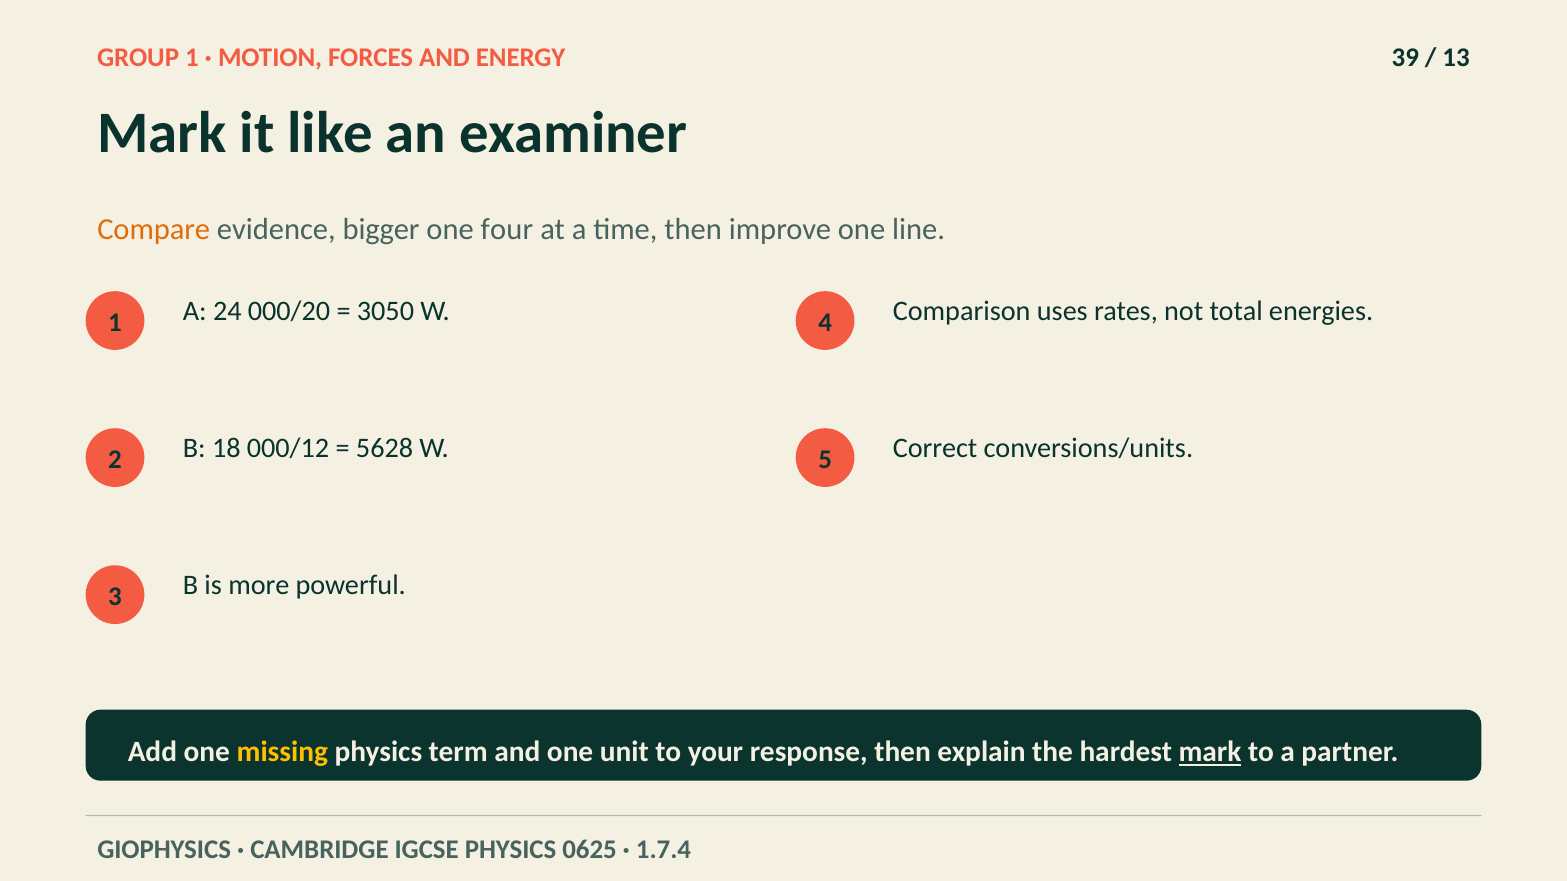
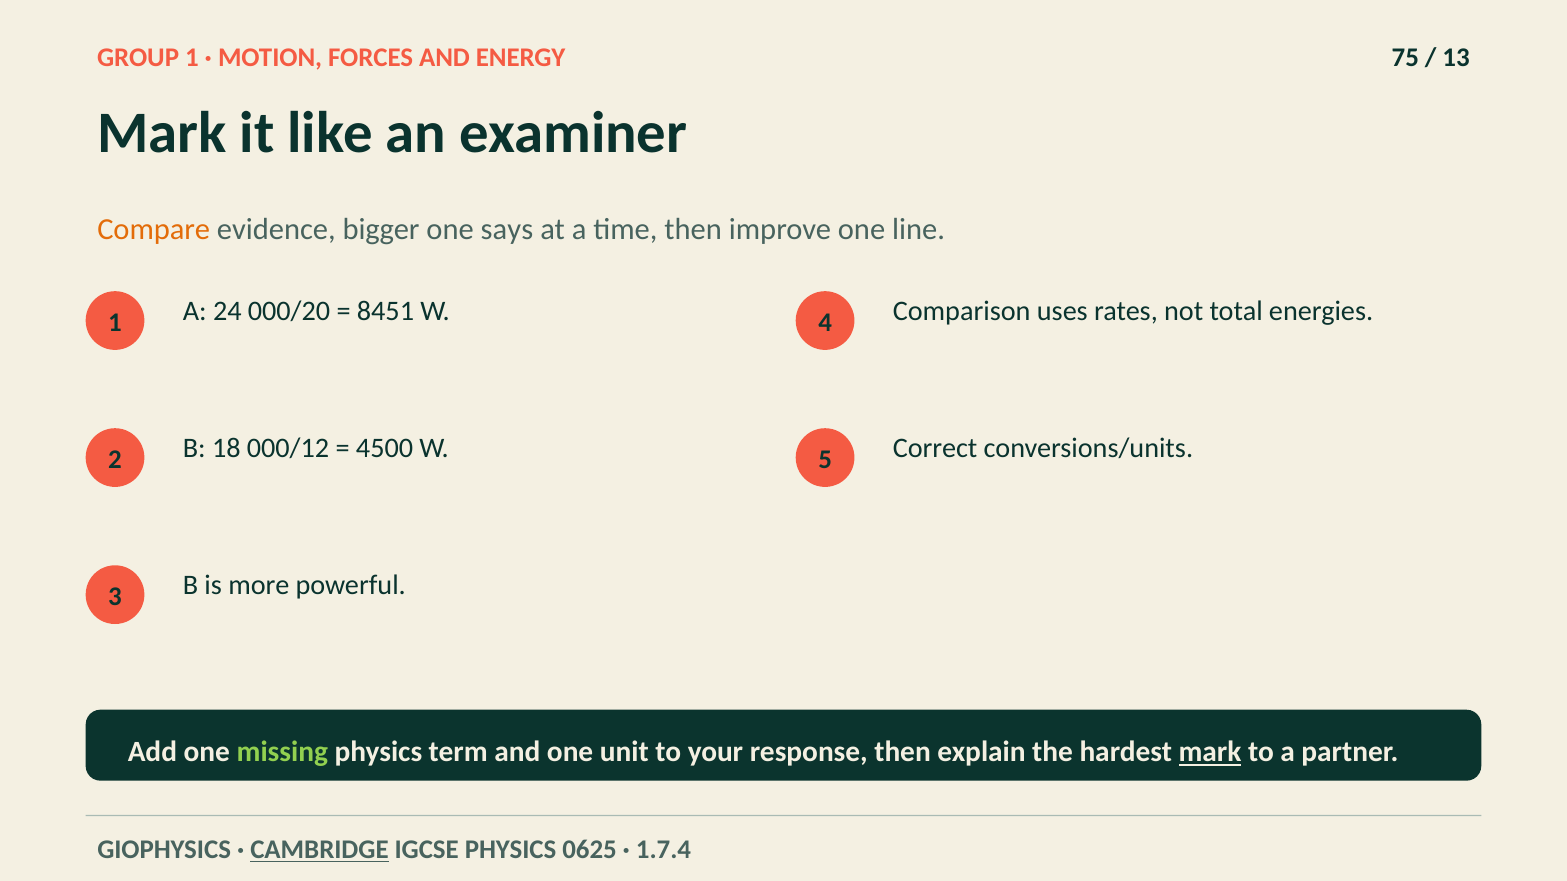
39: 39 -> 75 (1405, 58)
four: four -> says (507, 229)
3050: 3050 -> 8451 (385, 311)
5628: 5628 -> 4500 (385, 448)
missing colour: yellow -> light green (282, 753)
CAMBRIDGE underline: none -> present (319, 850)
